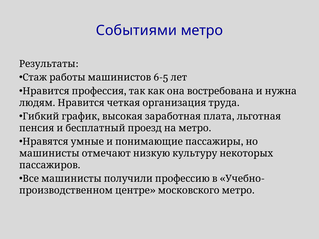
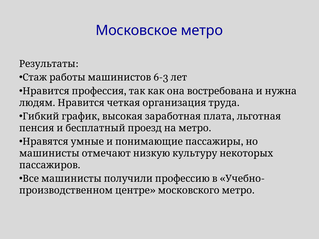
Событиями: Событиями -> Московское (137, 31)
6-5: 6-5 -> 6-3 (161, 78)
